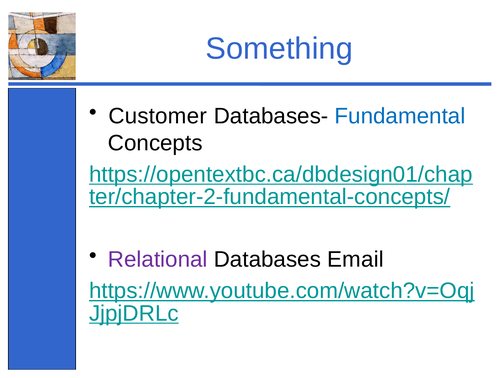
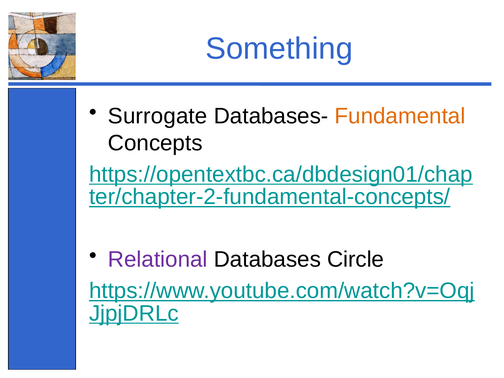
Customer: Customer -> Surrogate (158, 116)
Fundamental colour: blue -> orange (400, 116)
Email: Email -> Circle (356, 260)
